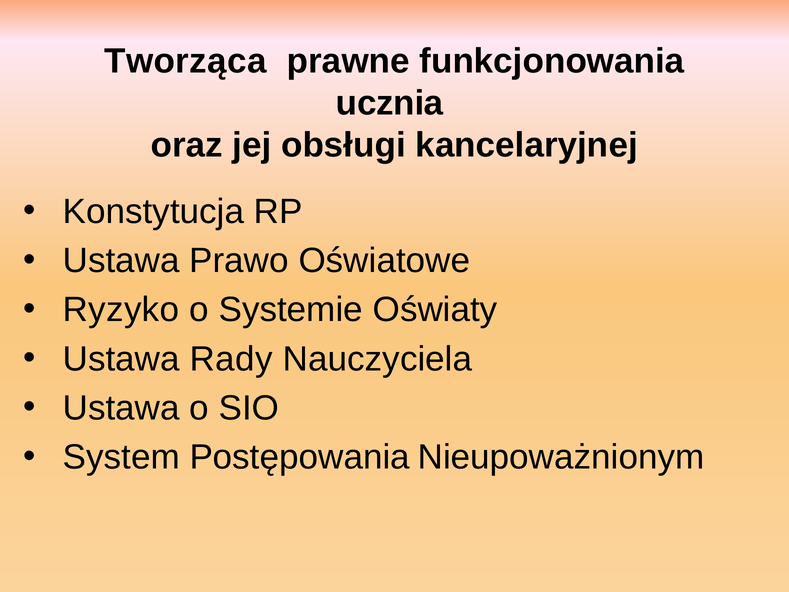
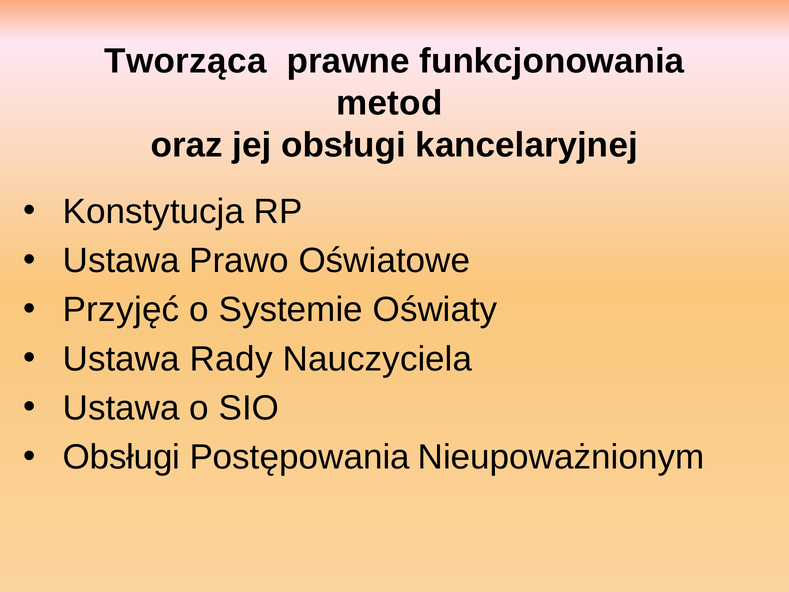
ucznia: ucznia -> metod (389, 103)
Ryzyko: Ryzyko -> Przyjęć (121, 310)
System: System -> Obsługi (121, 457)
